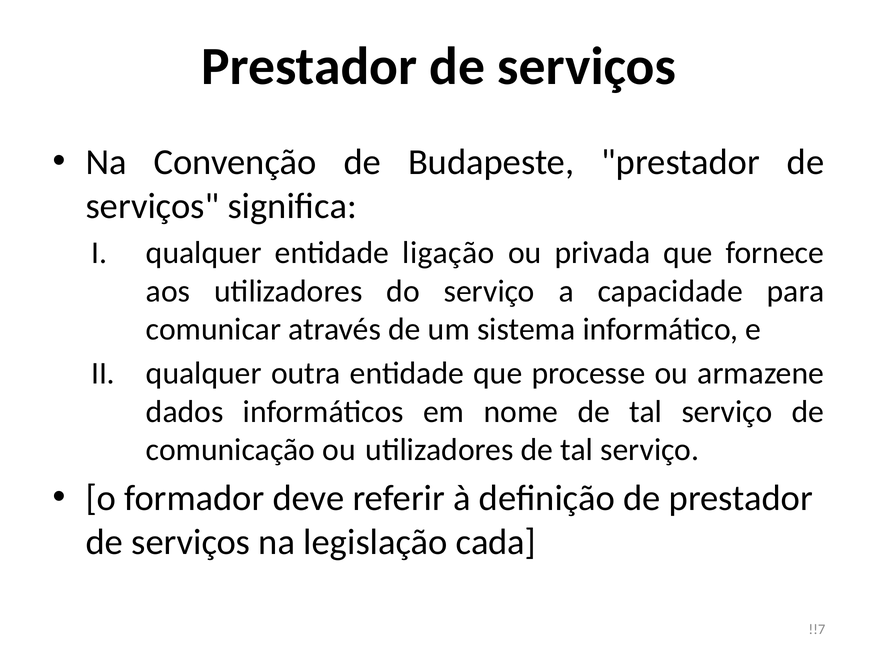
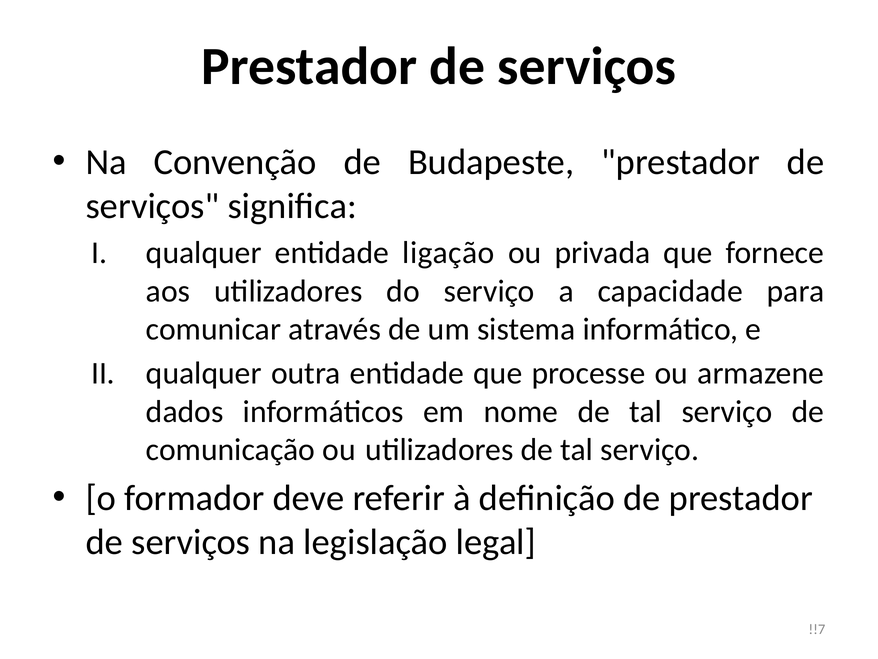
cada: cada -> legal (496, 542)
